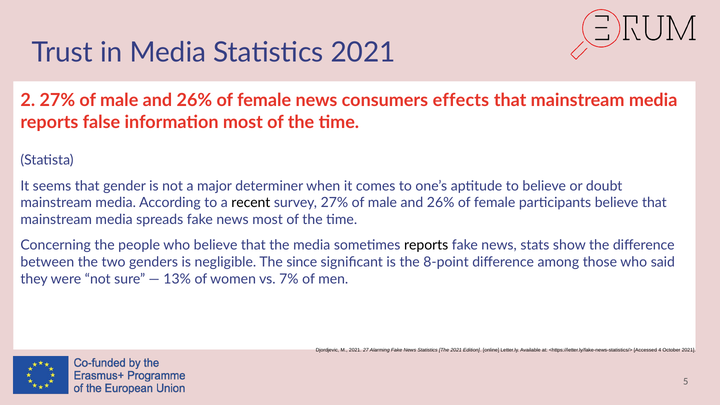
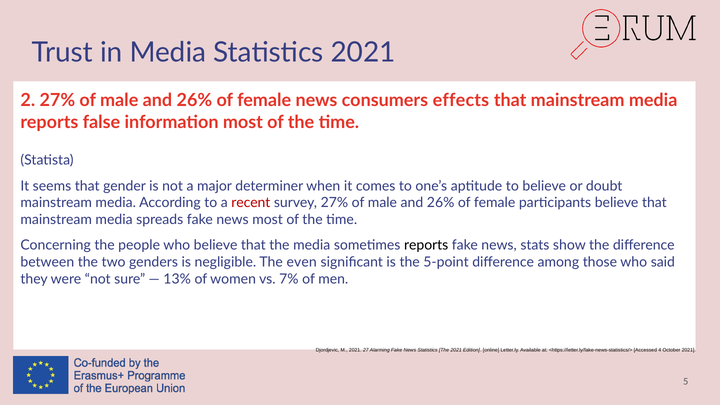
recent colour: black -> red (251, 203)
since: since -> even (302, 262)
8-point: 8-point -> 5-point (446, 262)
